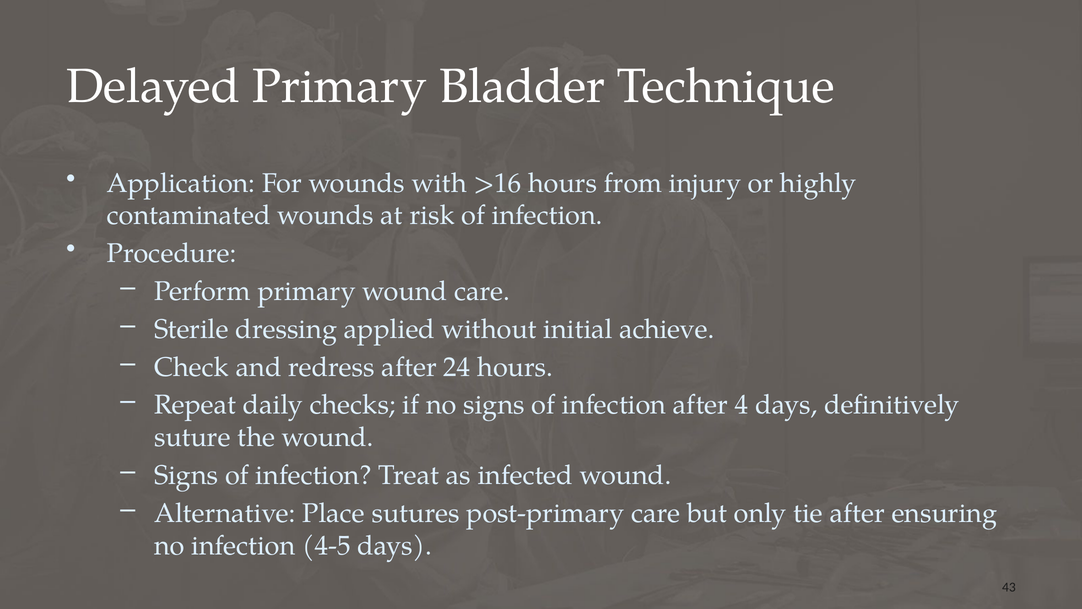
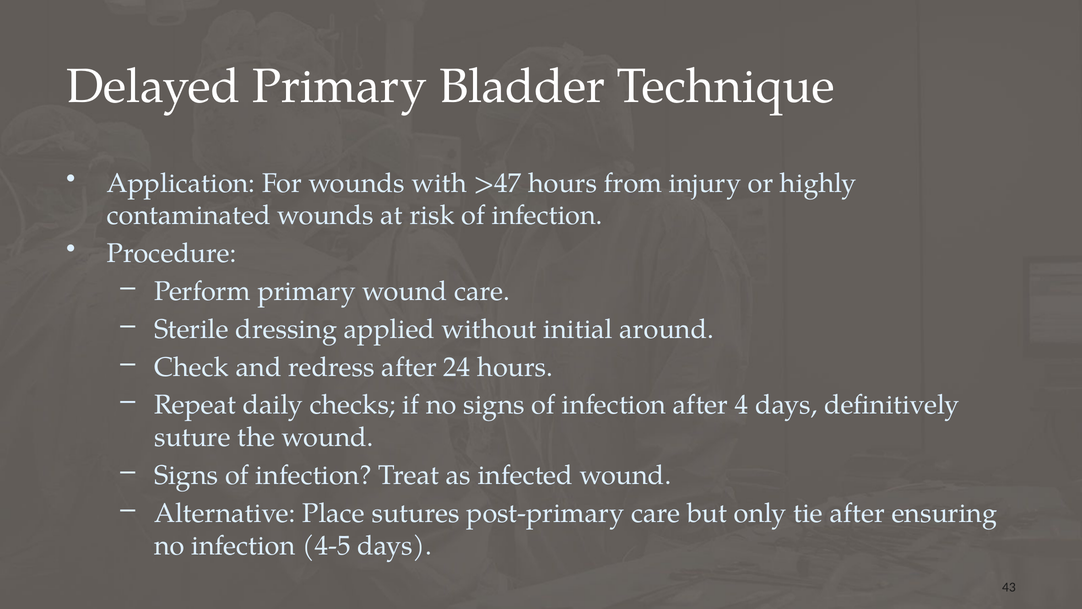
>16: >16 -> >47 (497, 183)
achieve: achieve -> around (667, 329)
